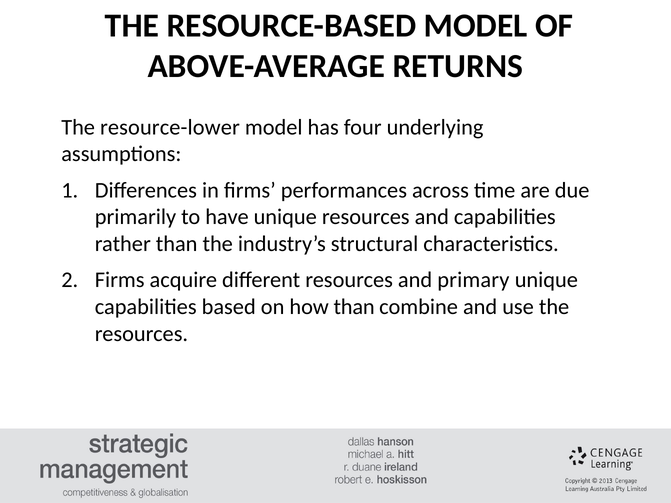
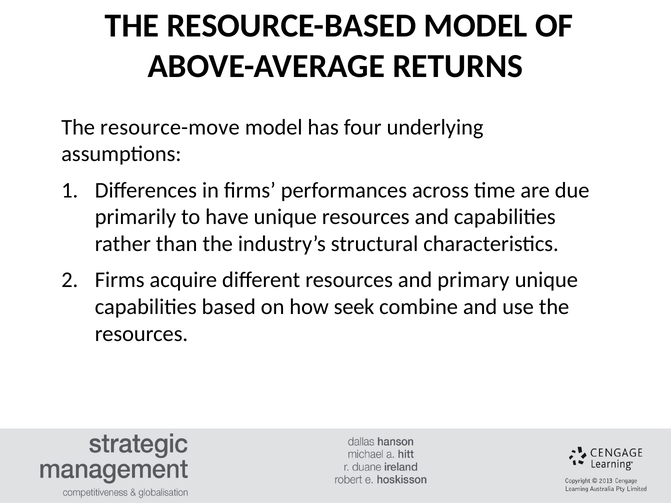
resource-lower: resource-lower -> resource-move (170, 127)
how than: than -> seek (354, 307)
